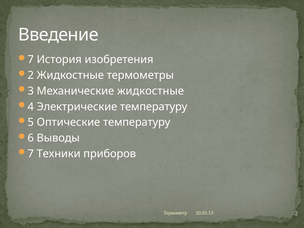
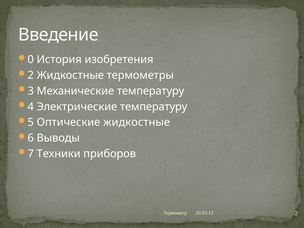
7: 7 -> 0 (31, 60)
Механические жидкостные: жидкостные -> температуру (151, 91)
Оптические температуру: температуру -> жидкостные (137, 122)
